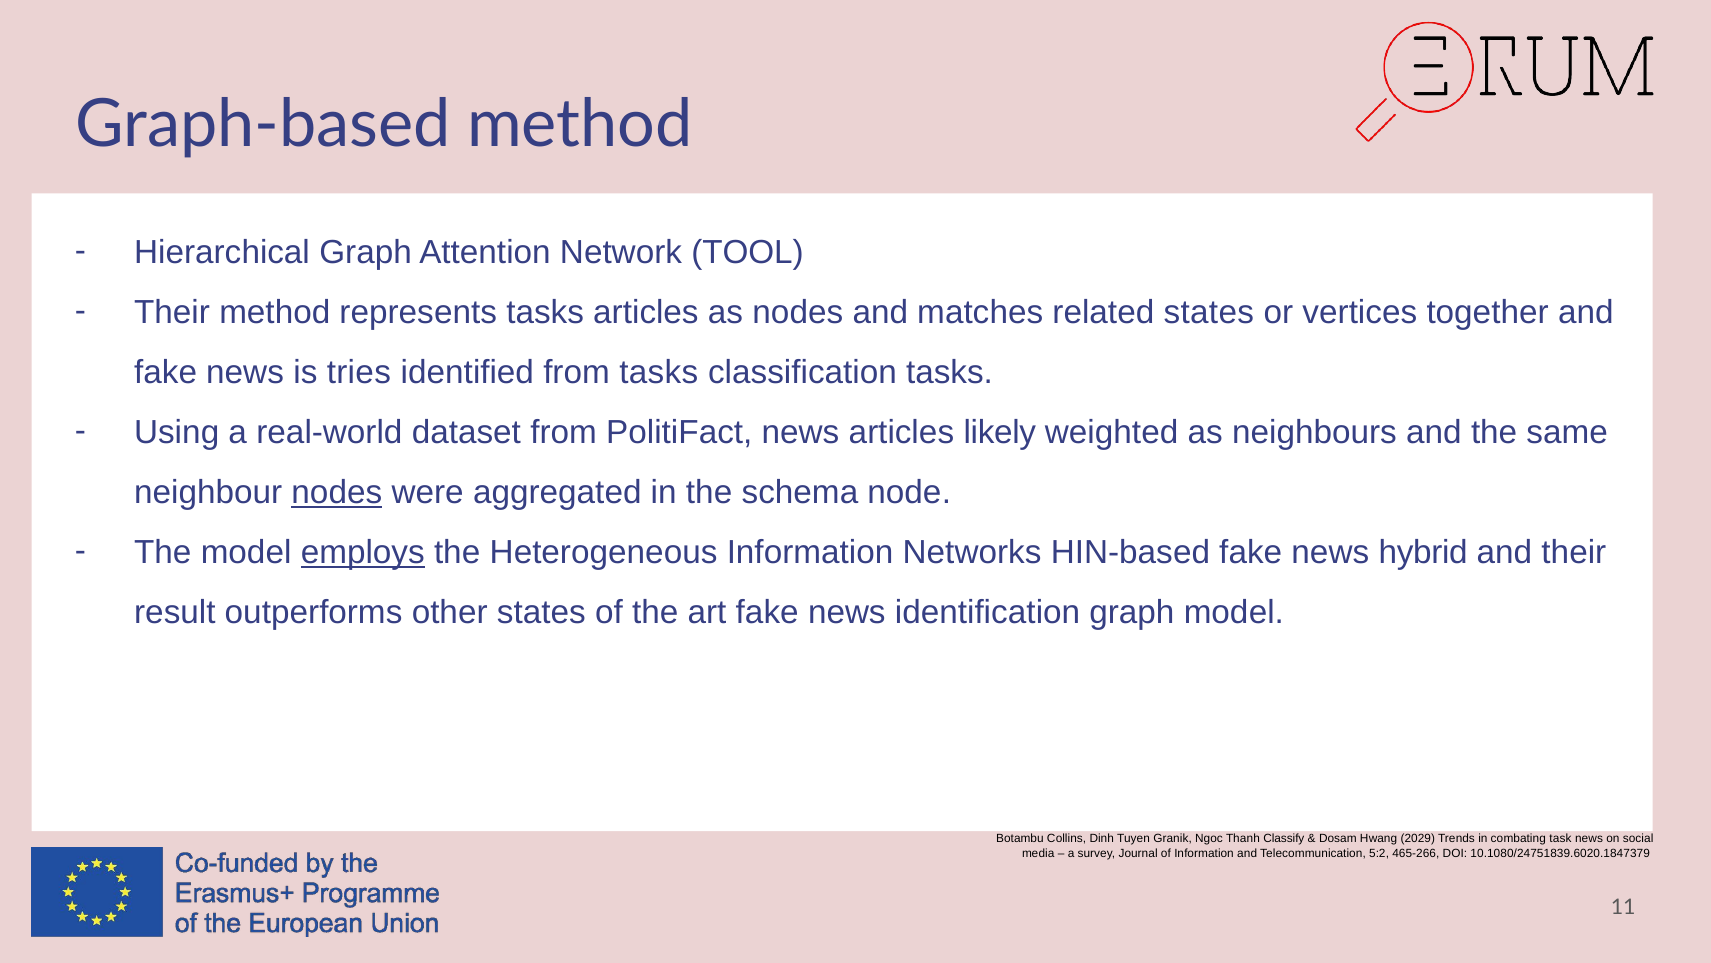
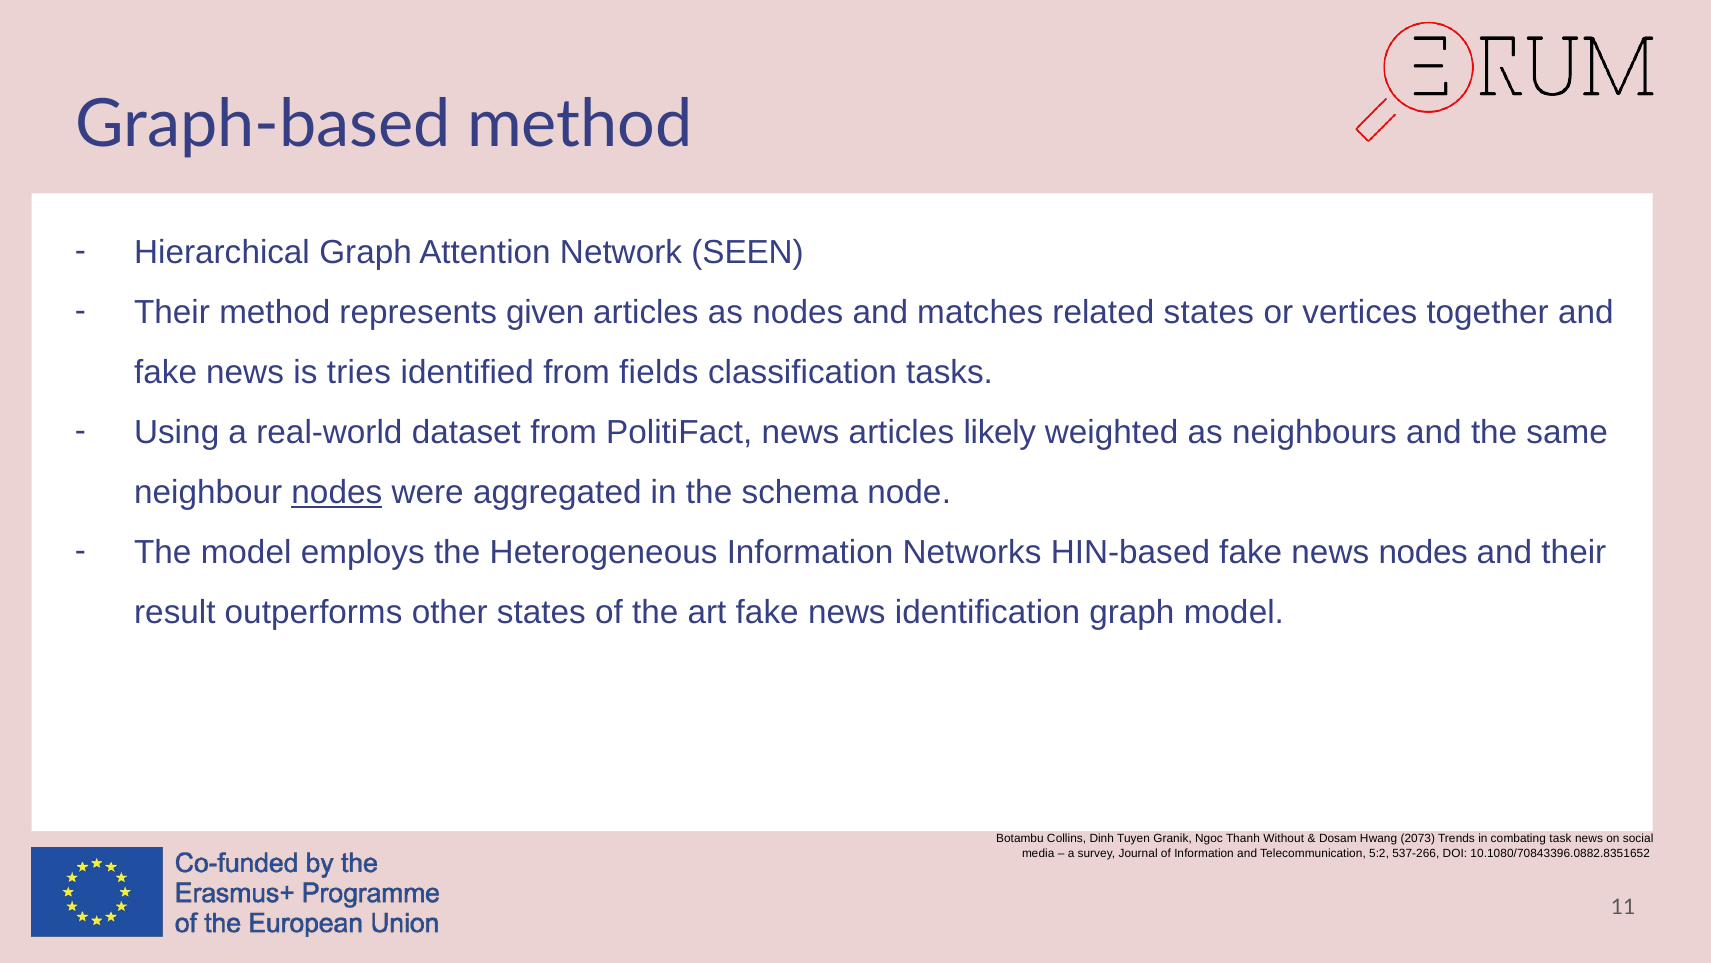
TOOL: TOOL -> SEEN (748, 253)
represents tasks: tasks -> given (545, 312)
from tasks: tasks -> fields (659, 372)
employs underline: present -> none (363, 552)
news hybrid: hybrid -> nodes (1423, 552)
Classify: Classify -> Without (1284, 838)
2029: 2029 -> 2073 (1418, 838)
465-266: 465-266 -> 537-266 (1416, 853)
10.1080/24751839.6020.1847379: 10.1080/24751839.6020.1847379 -> 10.1080/70843396.0882.8351652 (1560, 853)
